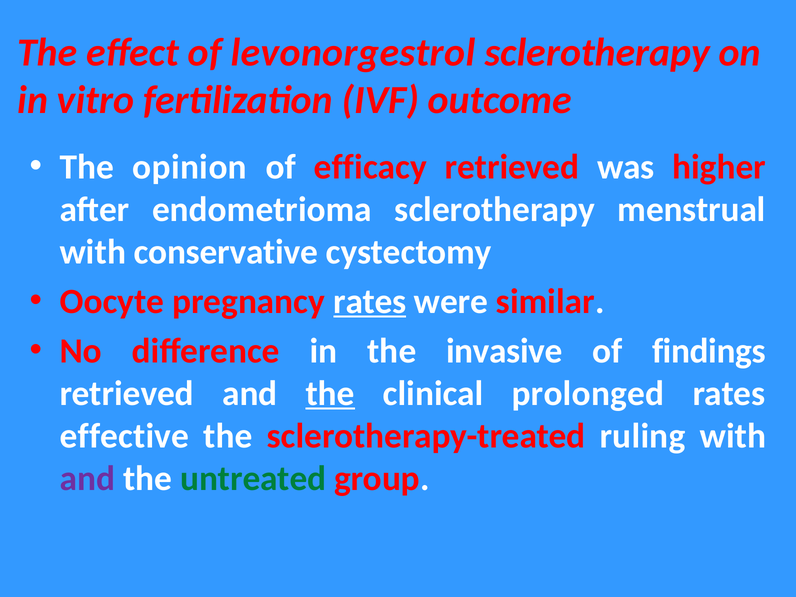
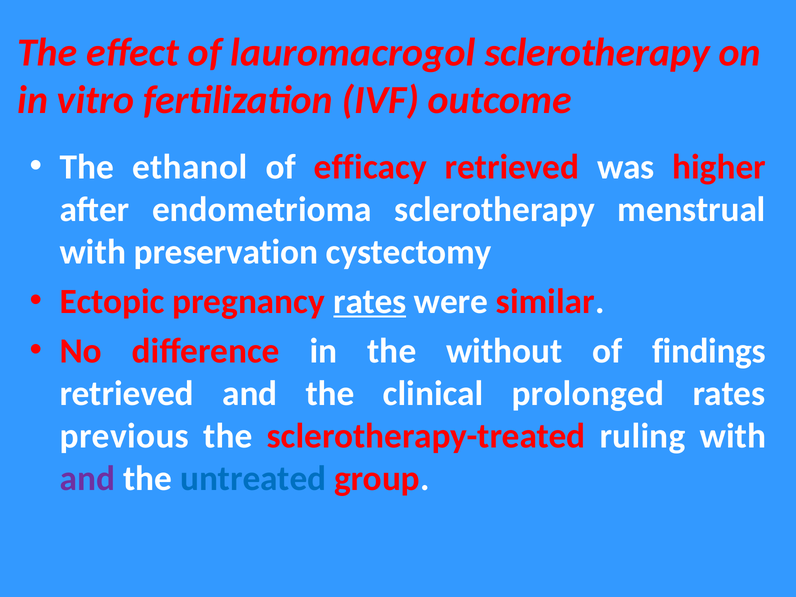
levonorgestrol: levonorgestrol -> lauromacrogol (353, 53)
opinion: opinion -> ethanol (190, 167)
conservative: conservative -> preservation (226, 252)
Oocyte: Oocyte -> Ectopic (112, 301)
invasive: invasive -> without (504, 351)
the underline: present -> none (330, 393)
effective: effective -> previous (124, 436)
untreated colour: green -> blue (253, 478)
